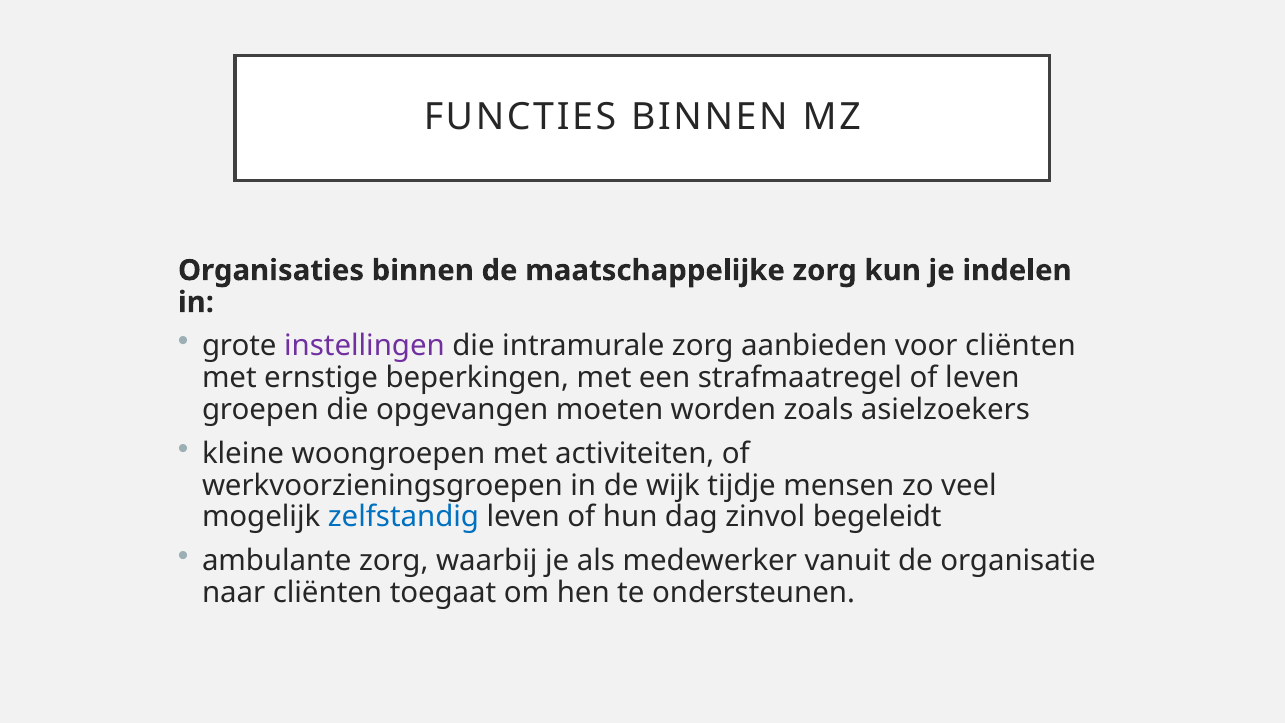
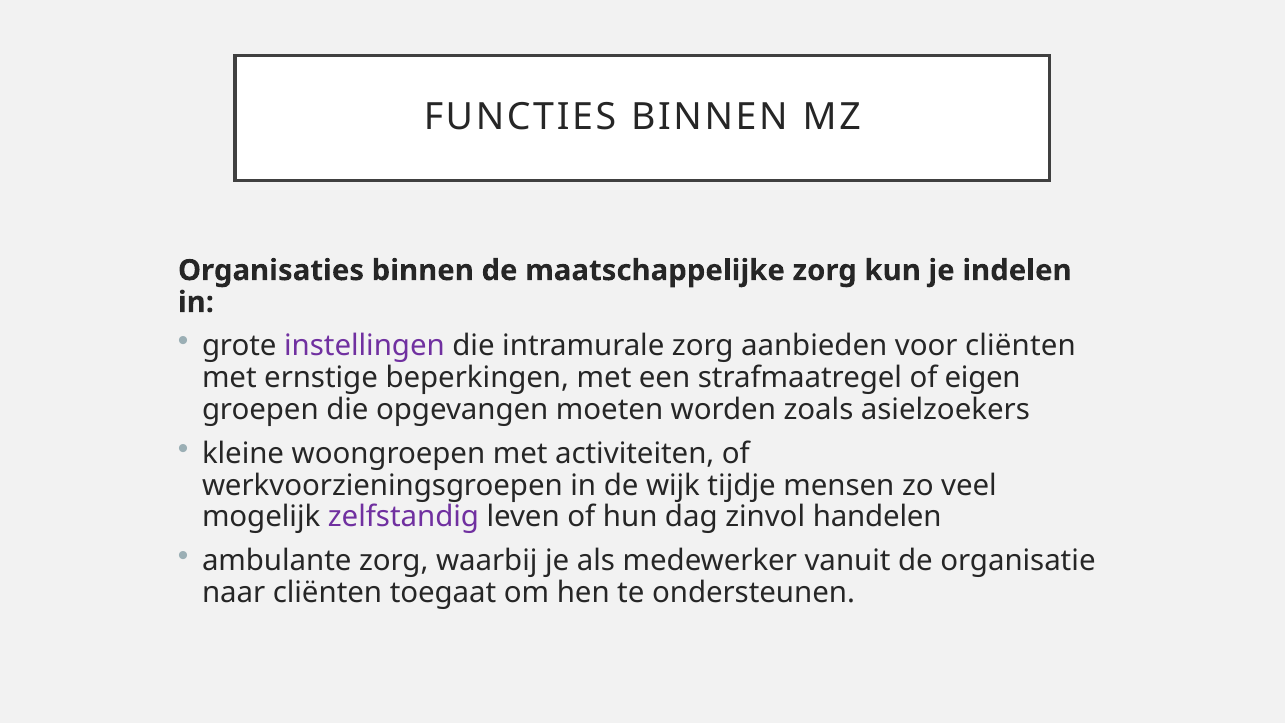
of leven: leven -> eigen (983, 378)
zelfstandig colour: blue -> purple (403, 517)
begeleidt: begeleidt -> handelen (877, 517)
